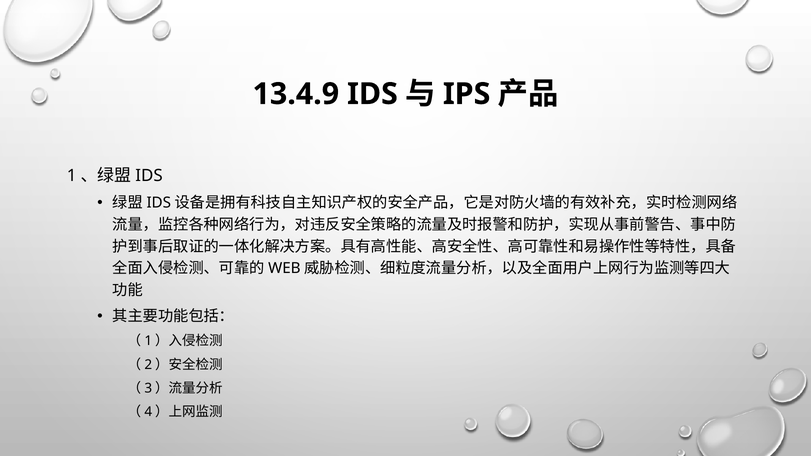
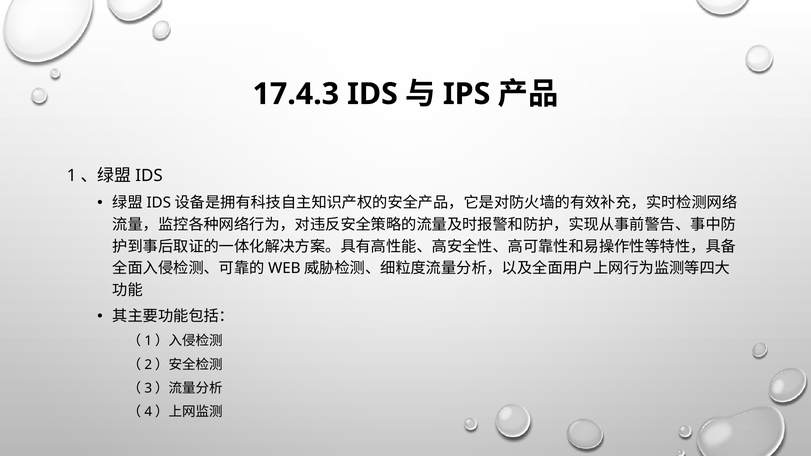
13.4.9: 13.4.9 -> 17.4.3 (296, 94)
